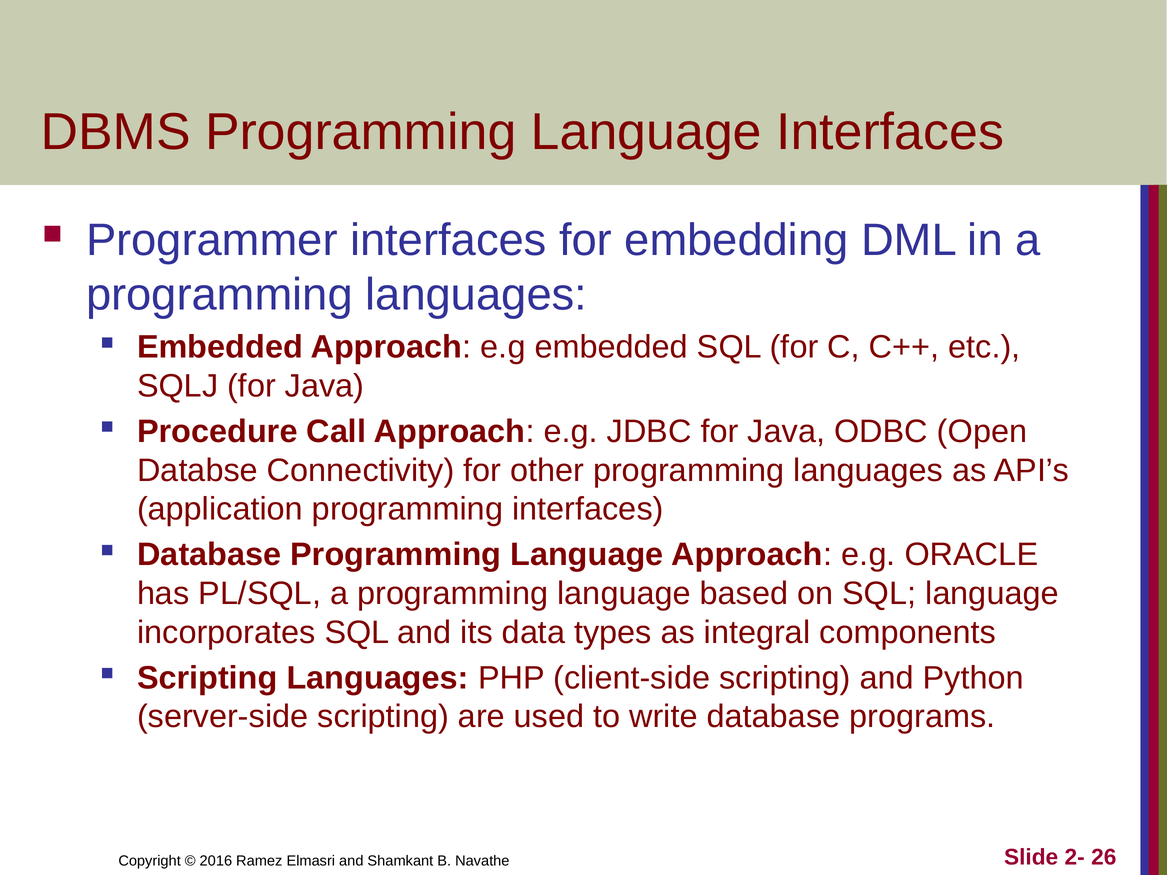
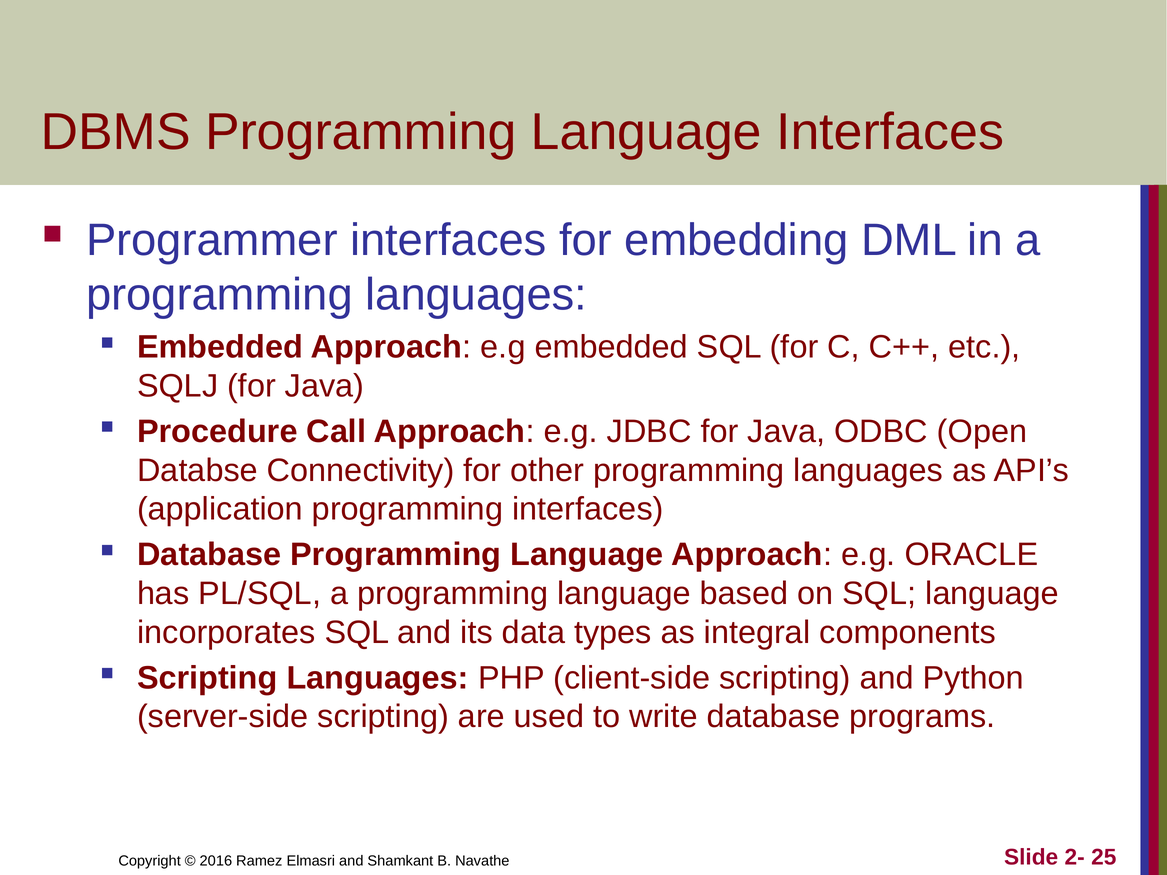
26: 26 -> 25 (1104, 857)
